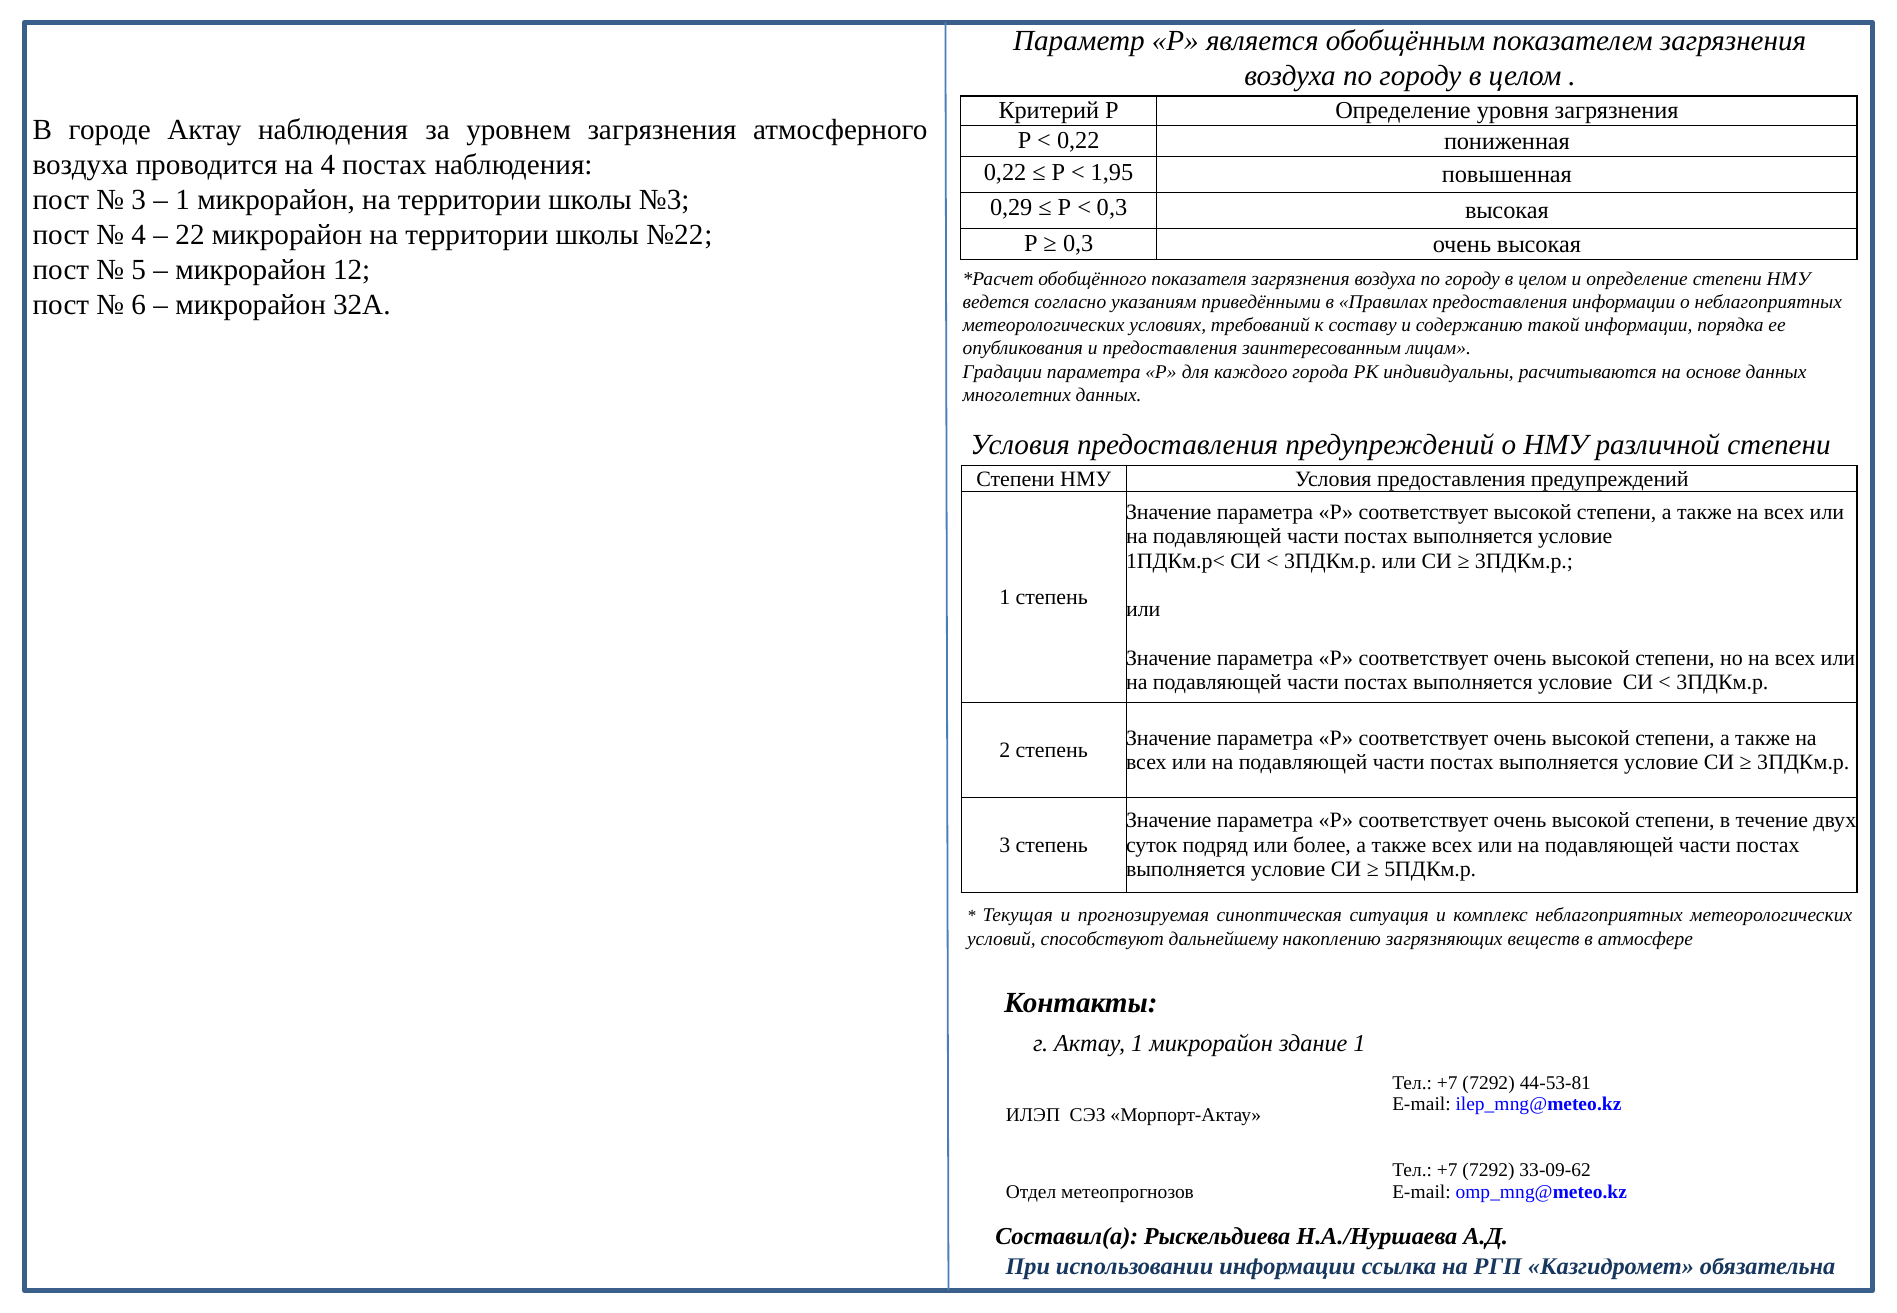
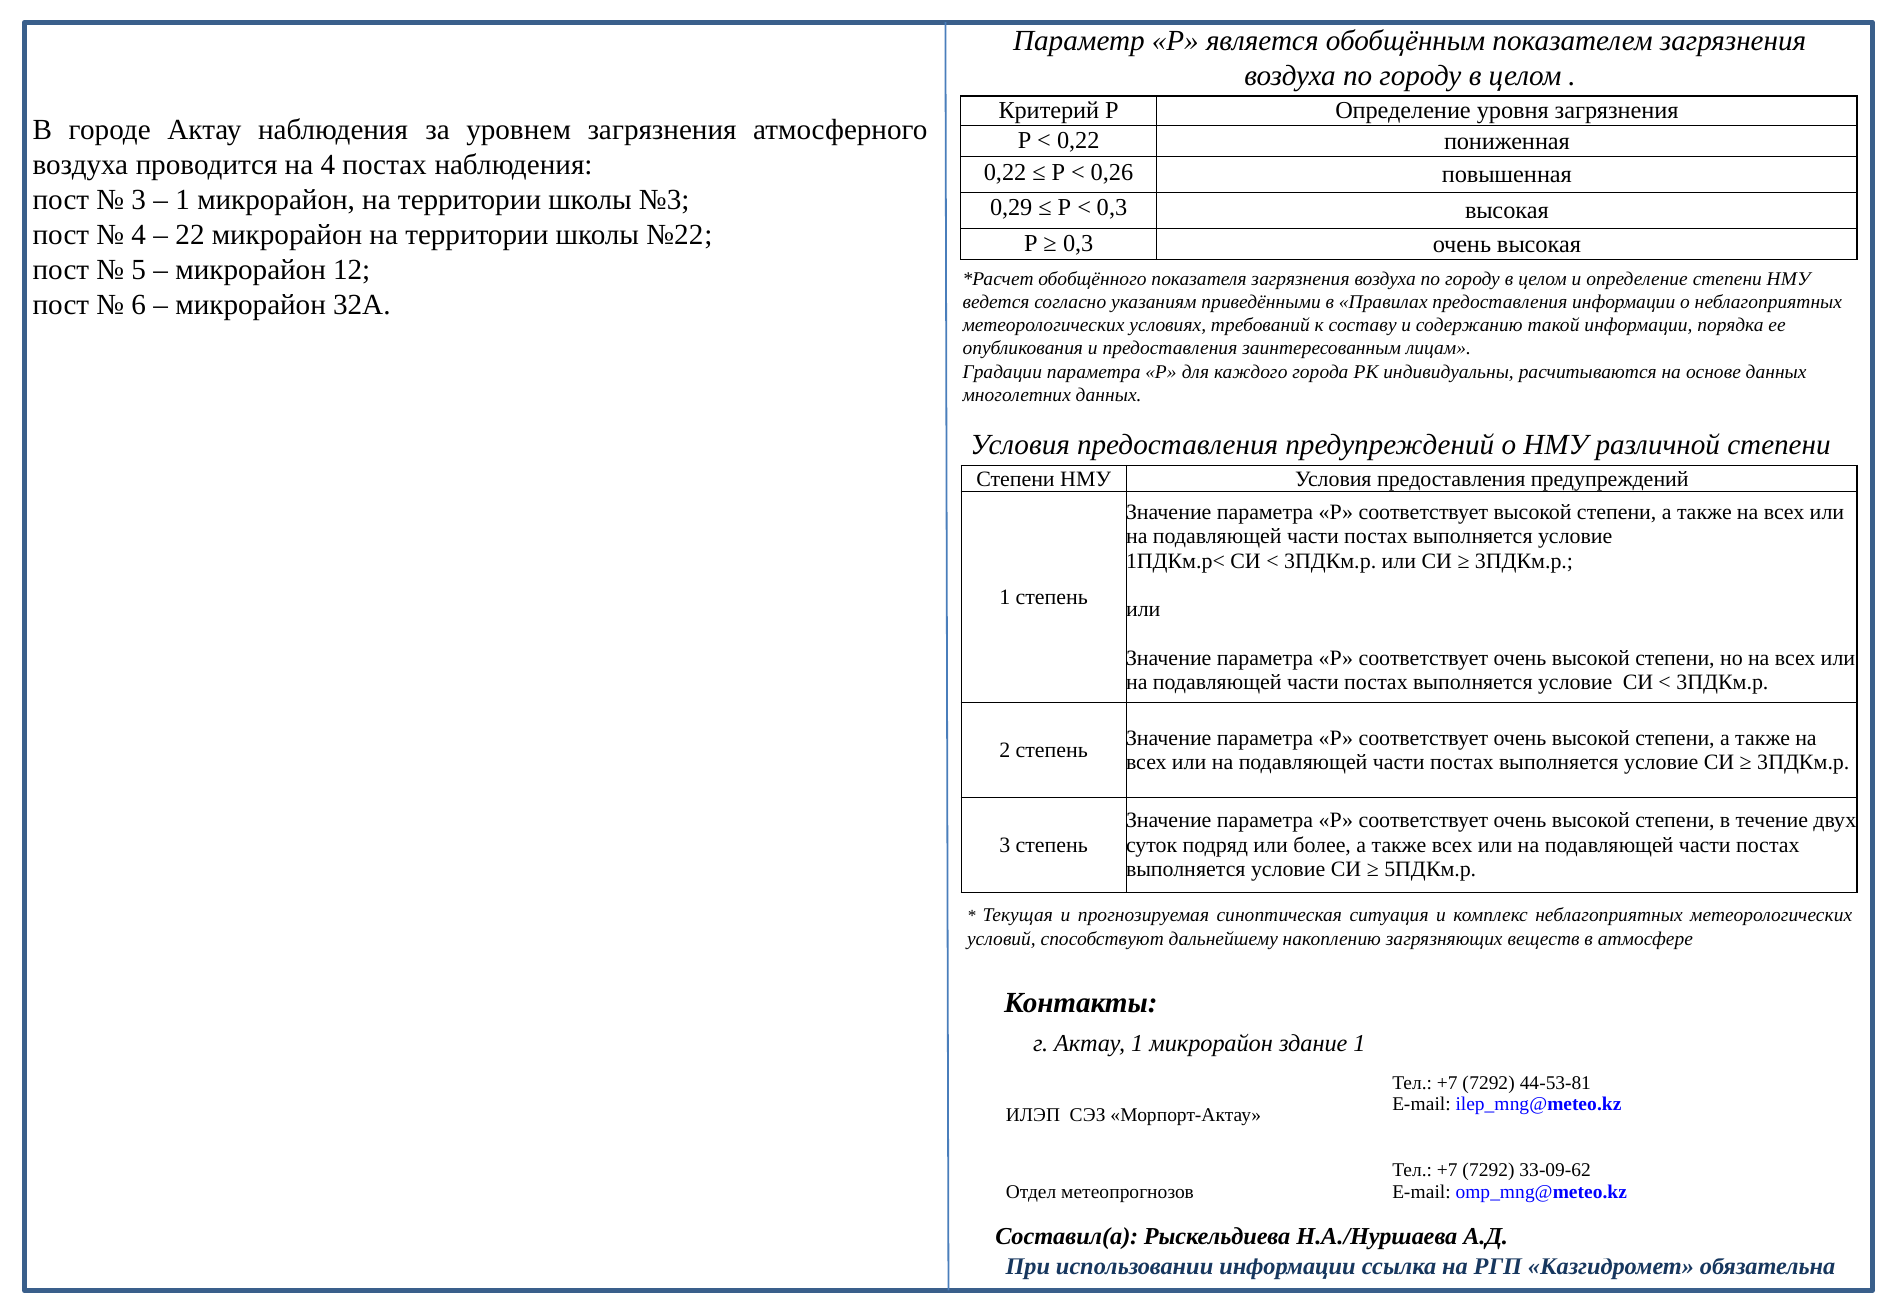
1,95: 1,95 -> 0,26 (1112, 172)
